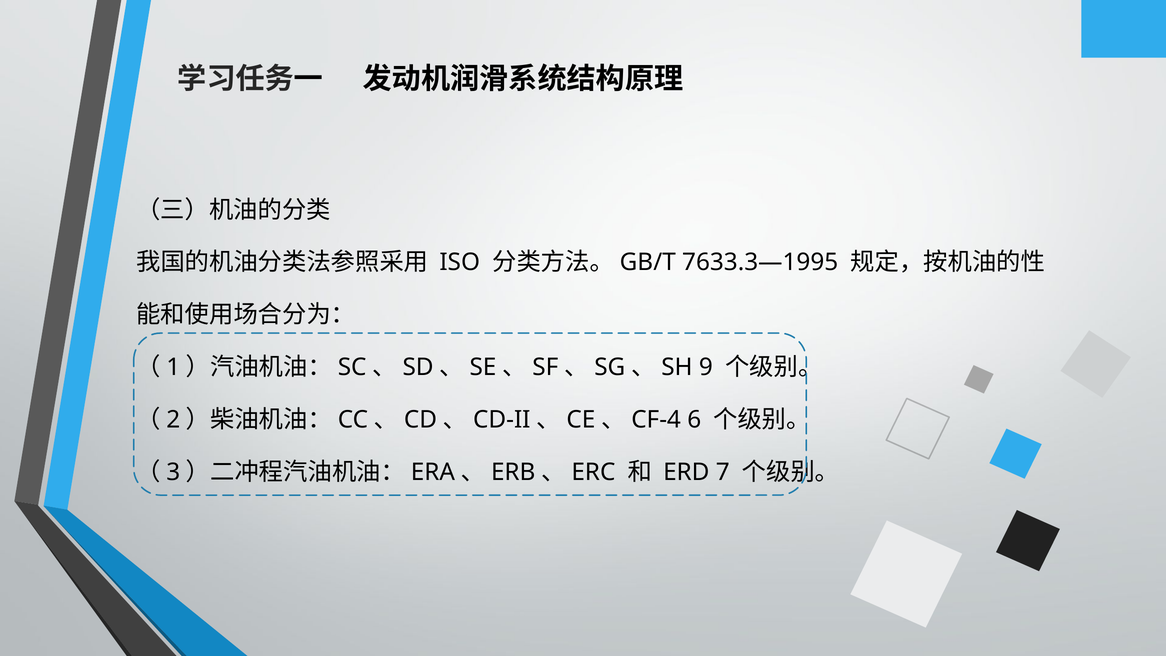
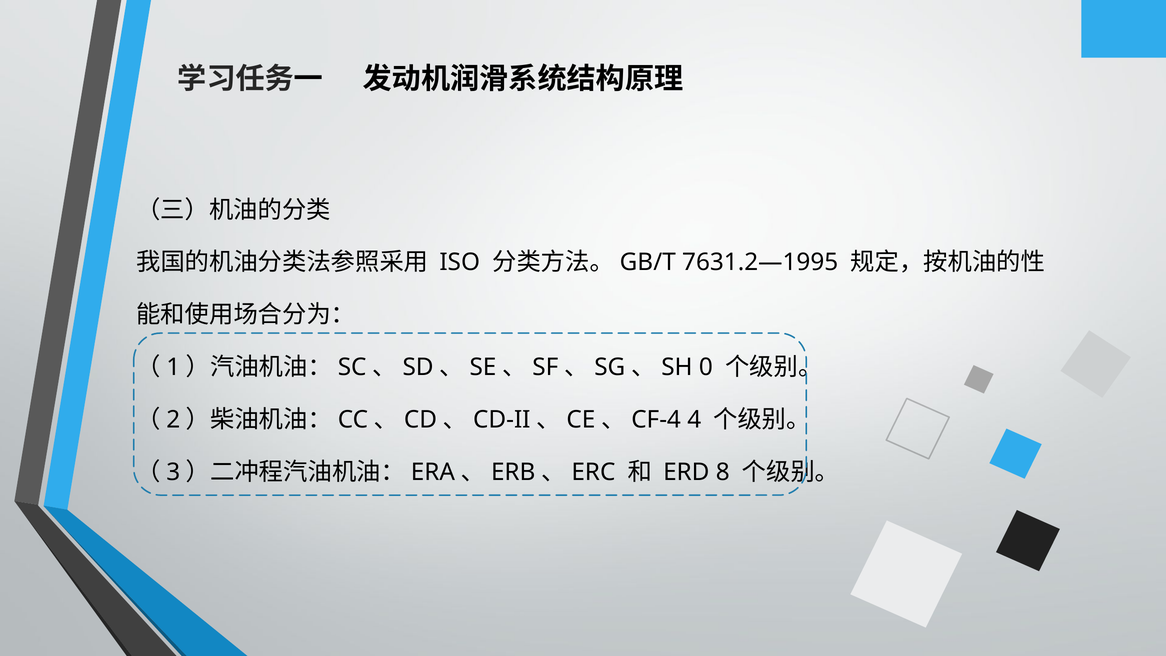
7633.3—1995: 7633.3—1995 -> 7631.2—1995 (760, 262)
9: 9 -> 0 (706, 367)
6: 6 -> 4 (694, 420)
7: 7 -> 8 (723, 472)
